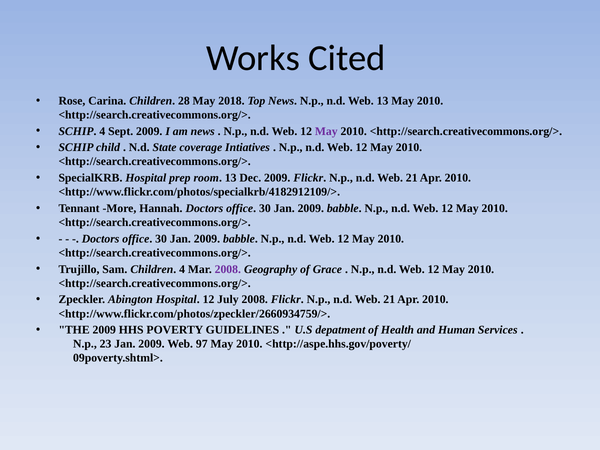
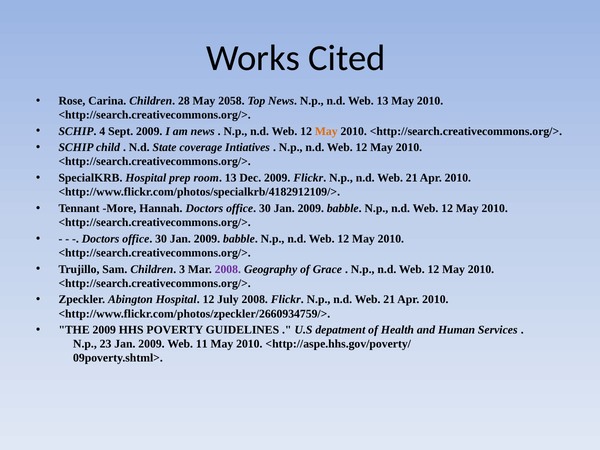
2018: 2018 -> 2058 (231, 101)
May colour: purple -> orange (326, 131)
Children 4: 4 -> 3 (182, 269)
97: 97 -> 11 (202, 344)
